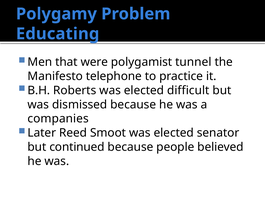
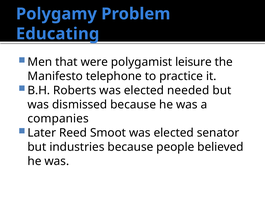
tunnel: tunnel -> leisure (193, 62)
difficult: difficult -> needed (188, 90)
continued: continued -> industries (77, 147)
